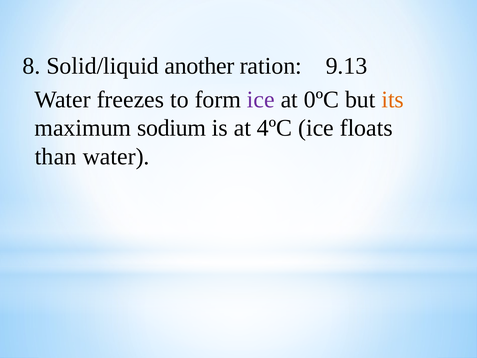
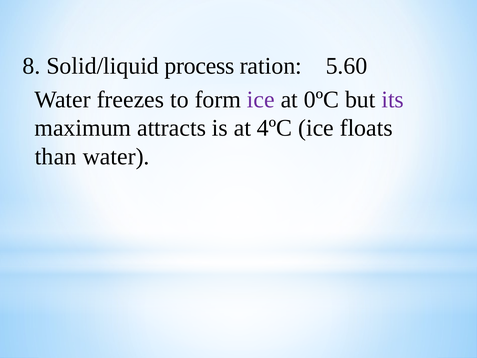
another: another -> process (199, 66)
9.13: 9.13 -> 5.60 (347, 66)
its colour: orange -> purple (393, 99)
sodium: sodium -> attracts (172, 128)
